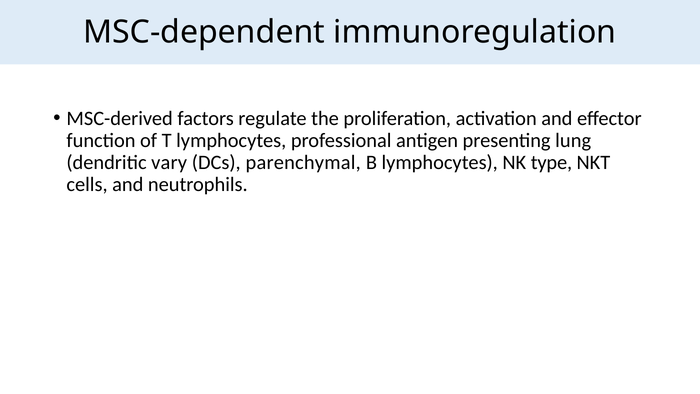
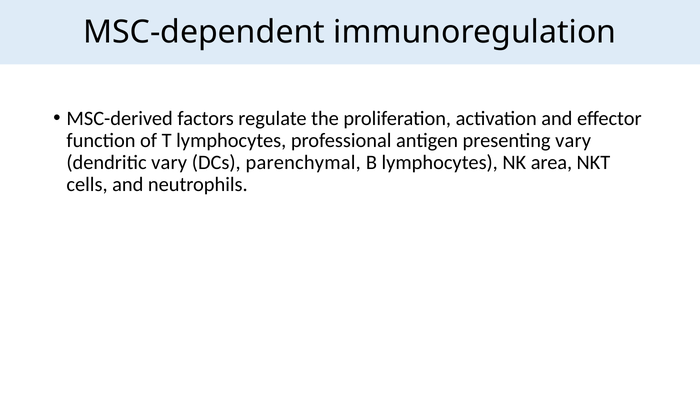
presenting lung: lung -> vary (573, 140)
type: type -> area (551, 162)
